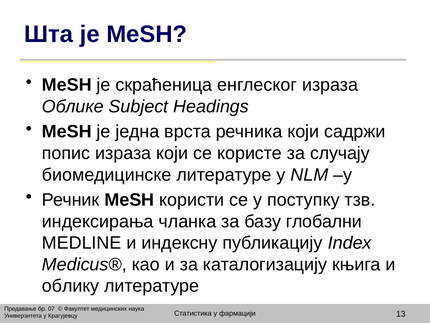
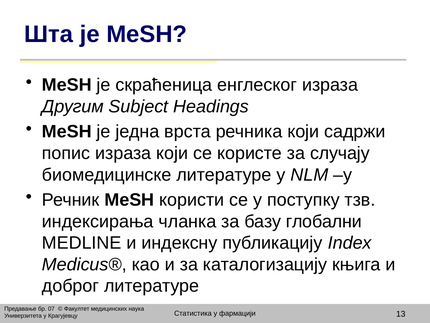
Облике: Облике -> Другим (73, 106)
облику: облику -> доброг (71, 286)
